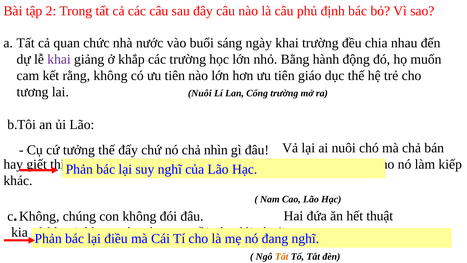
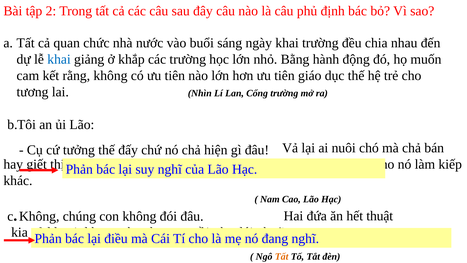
khai colour: purple -> blue (59, 59)
lai Nuôi: Nuôi -> Nhìn (200, 93)
nhìn: nhìn -> hiện (216, 150)
